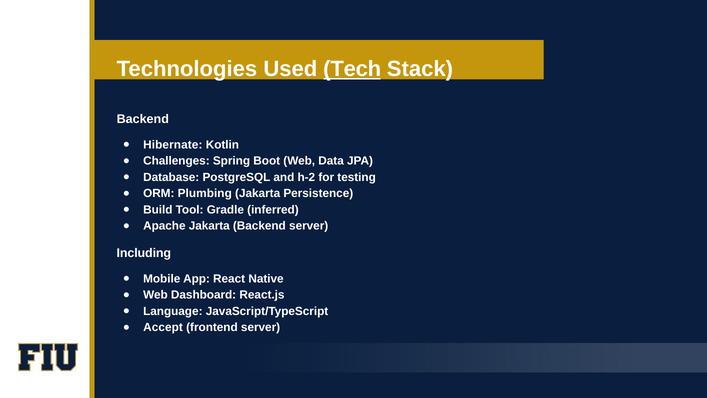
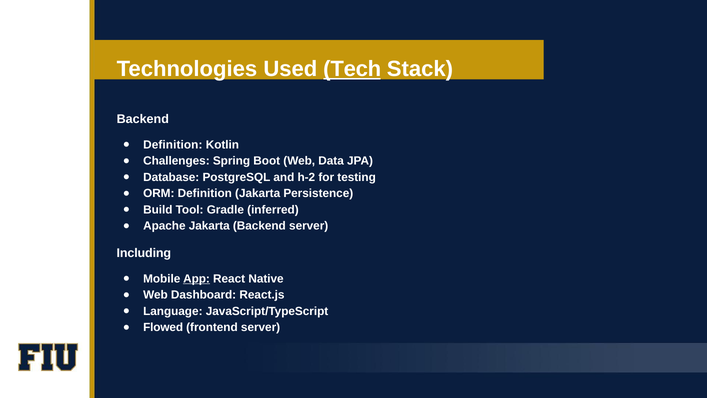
Hibernate: Hibernate -> Definition (173, 145)
ORM Plumbing: Plumbing -> Definition (205, 193)
App underline: none -> present (197, 278)
Accept: Accept -> Flowed (163, 327)
